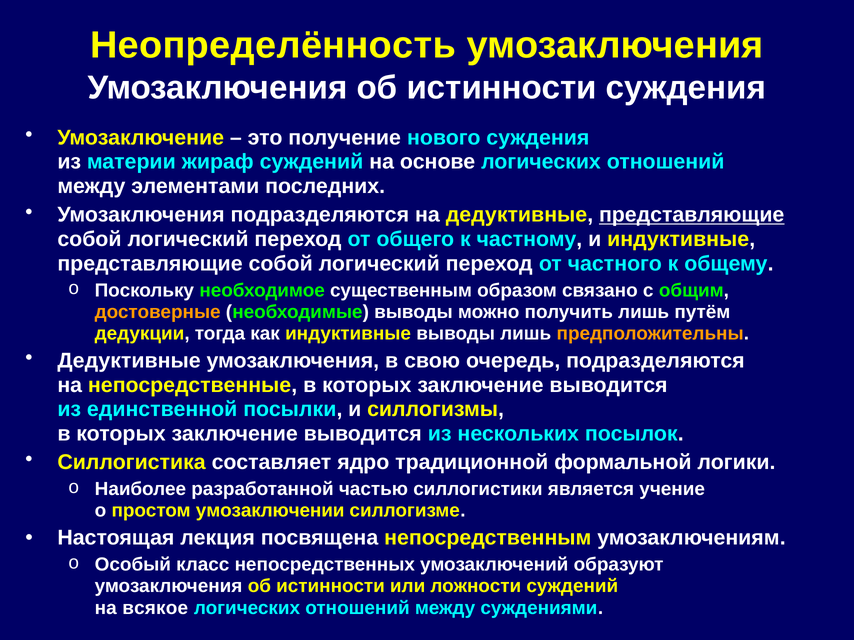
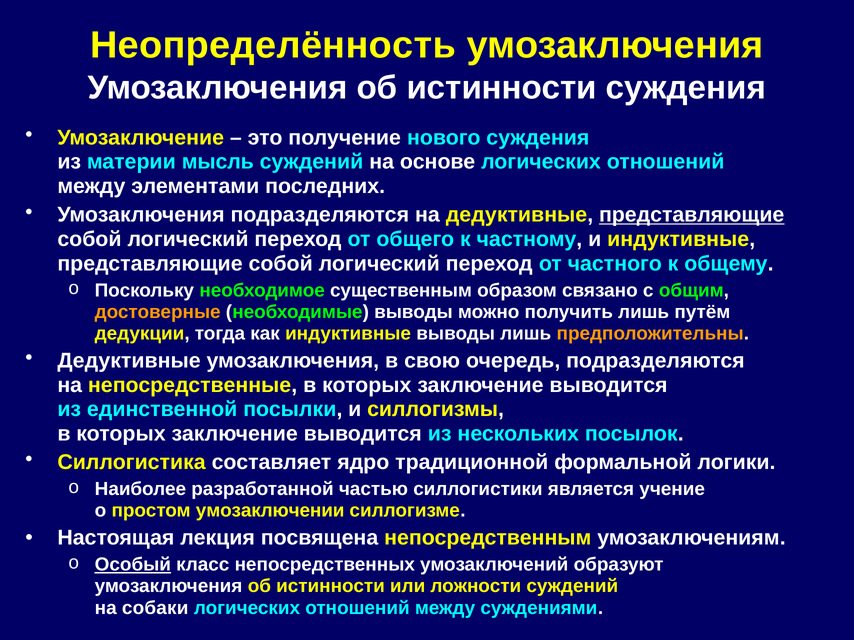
жираф: жираф -> мысль (218, 162)
Особый underline: none -> present (133, 565)
всякое: всякое -> собаки (155, 608)
